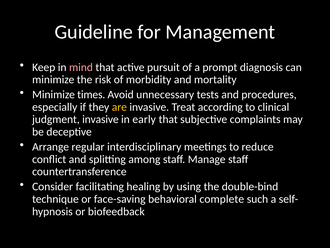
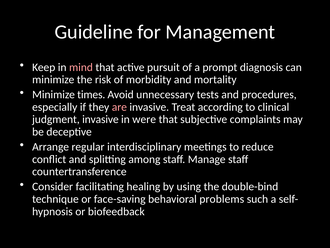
are colour: yellow -> pink (119, 107)
early: early -> were (144, 119)
complete: complete -> problems (222, 199)
